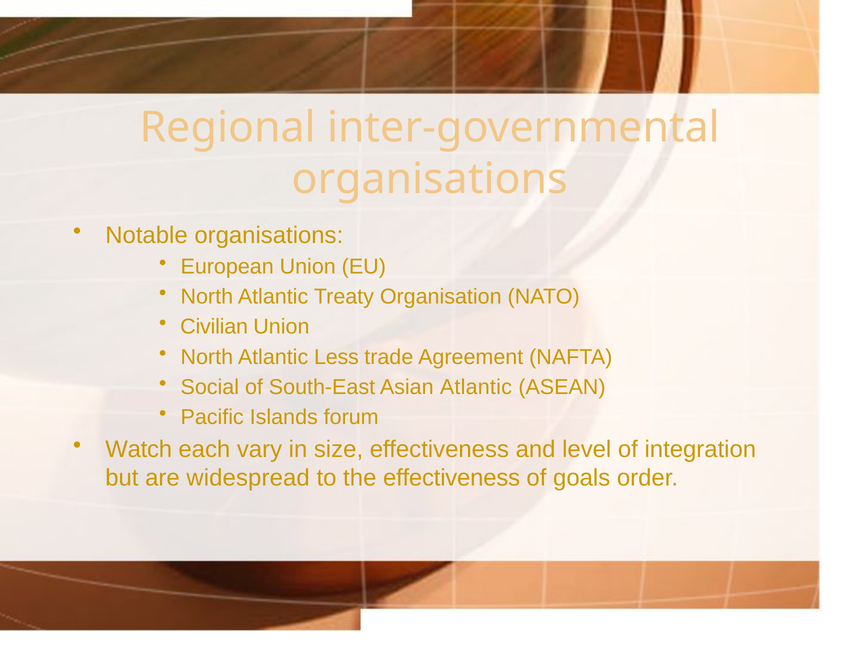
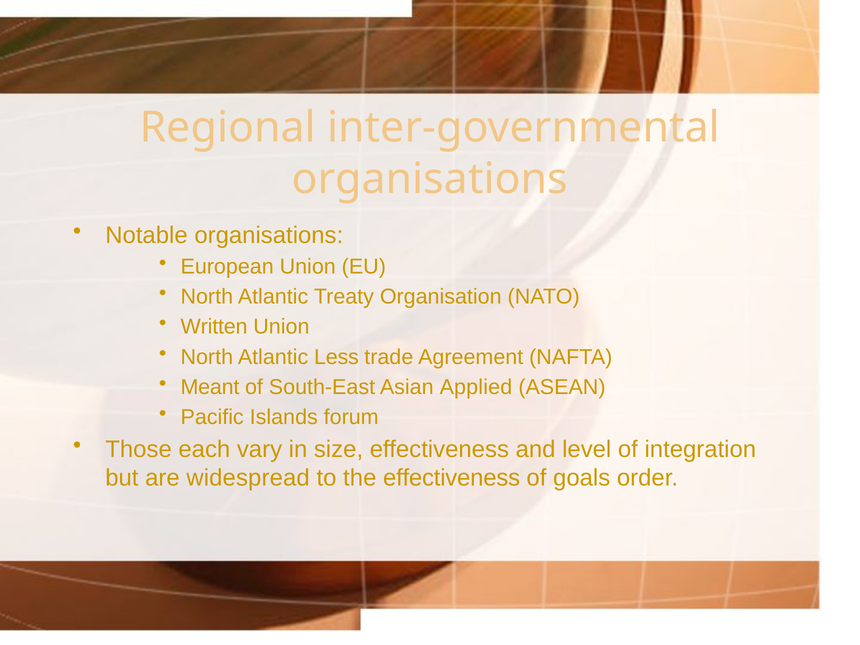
Civilian: Civilian -> Written (214, 327)
Social: Social -> Meant (210, 387)
Asian Atlantic: Atlantic -> Applied (476, 387)
Watch: Watch -> Those (139, 449)
